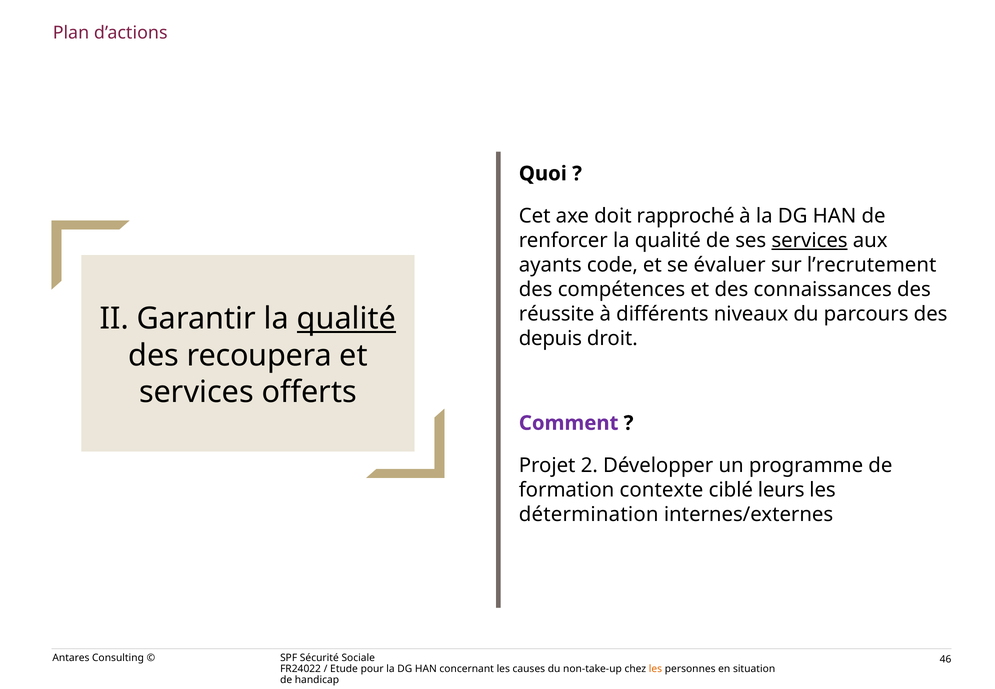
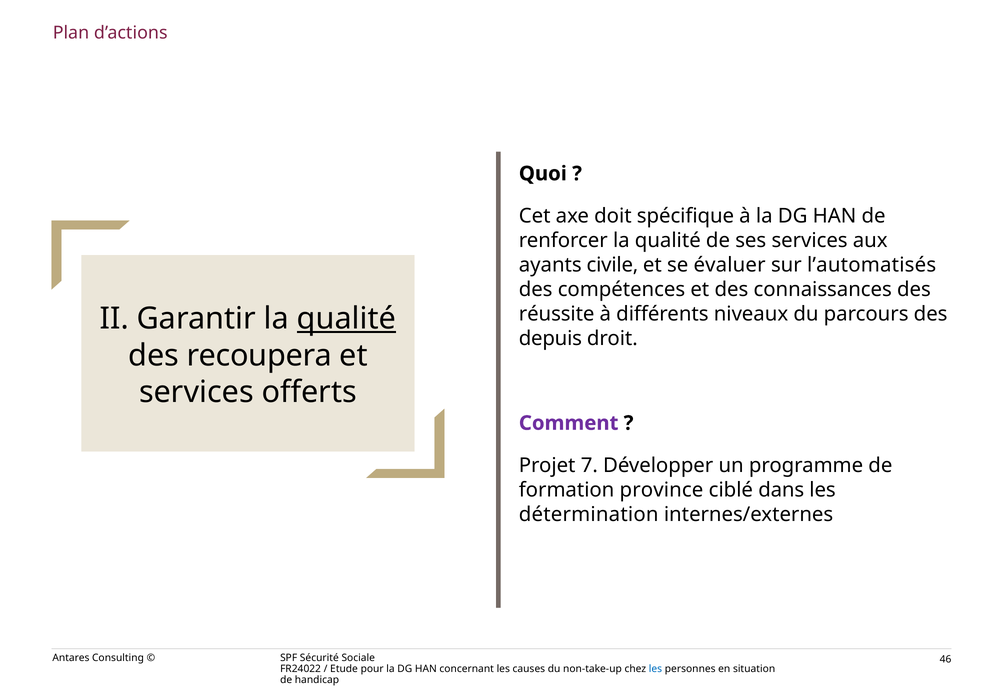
rapproché: rapproché -> spécifique (685, 216)
services underline: present -> none (810, 240)
code: code -> civile (612, 265)
l’recrutement: l’recrutement -> l’automatisés (872, 265)
2: 2 -> 7 (589, 465)
contexte: contexte -> province (661, 490)
leurs: leurs -> dans (781, 490)
les colour: orange -> blue (655, 669)
